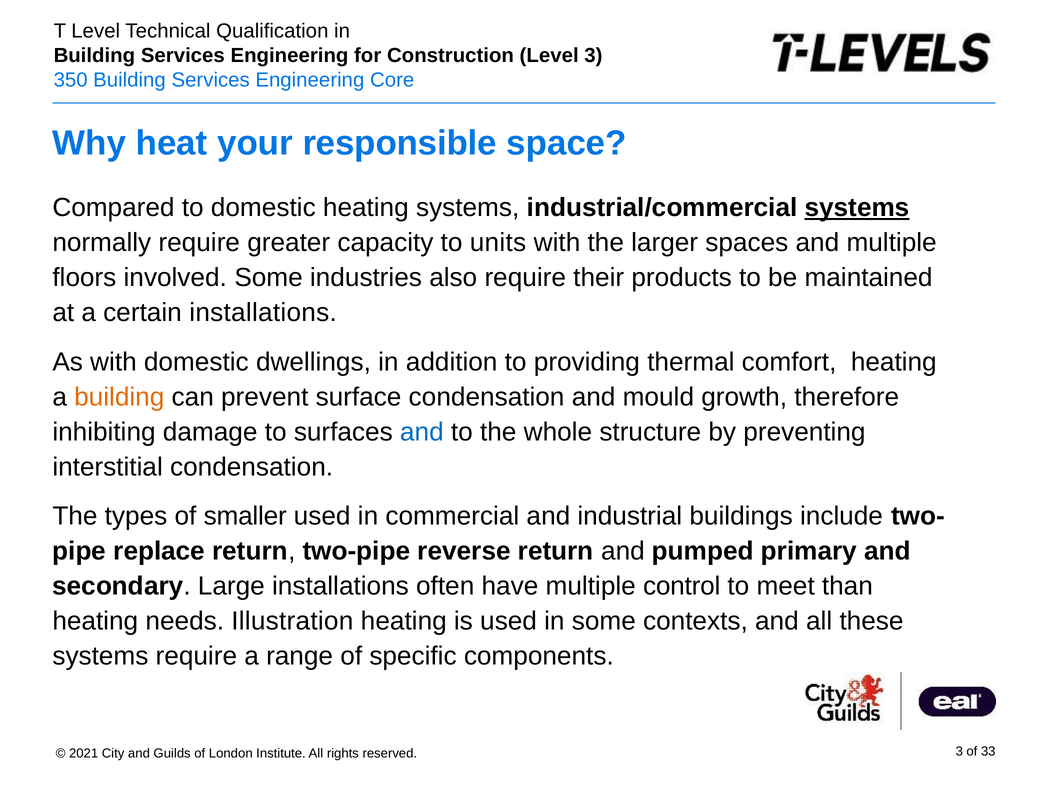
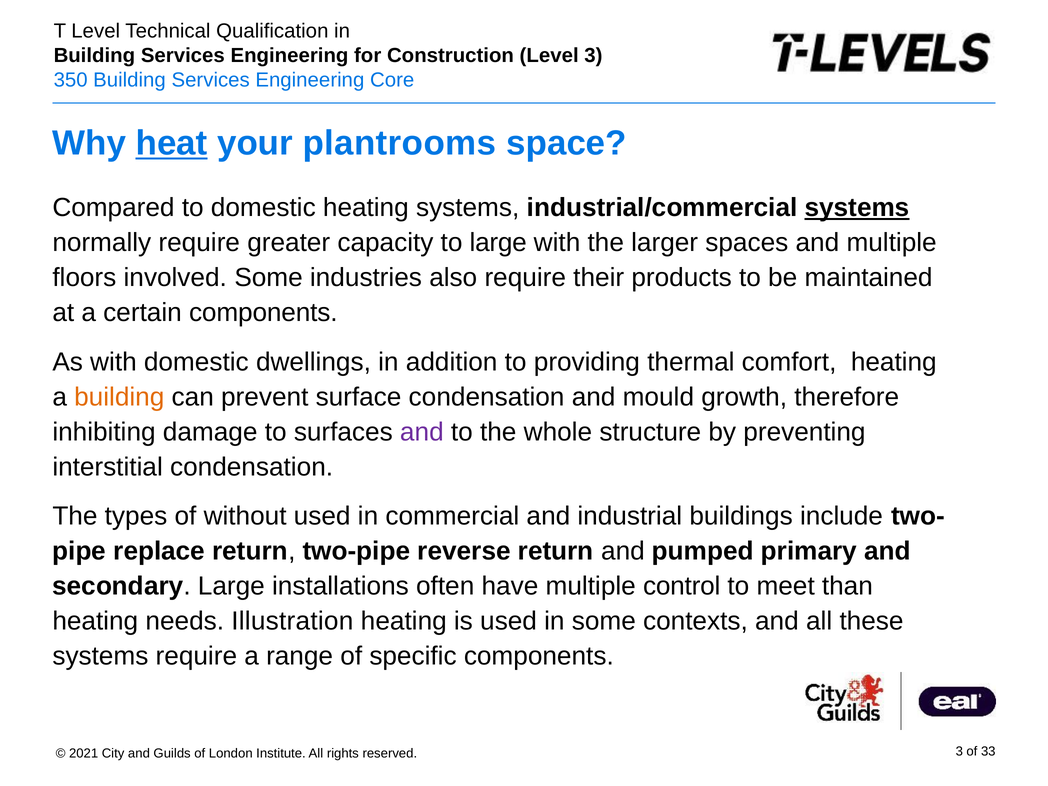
heat underline: none -> present (172, 143)
responsible: responsible -> plantrooms (399, 143)
to units: units -> large (498, 243)
certain installations: installations -> components (263, 313)
and colour: blue -> purple (422, 432)
smaller: smaller -> without (245, 516)
